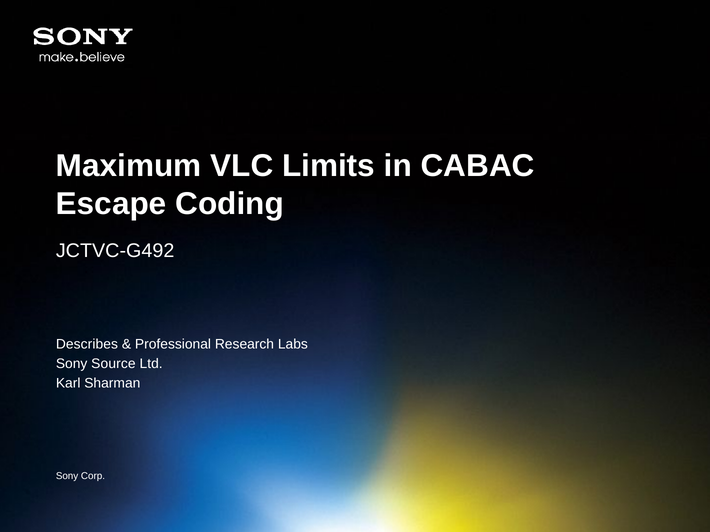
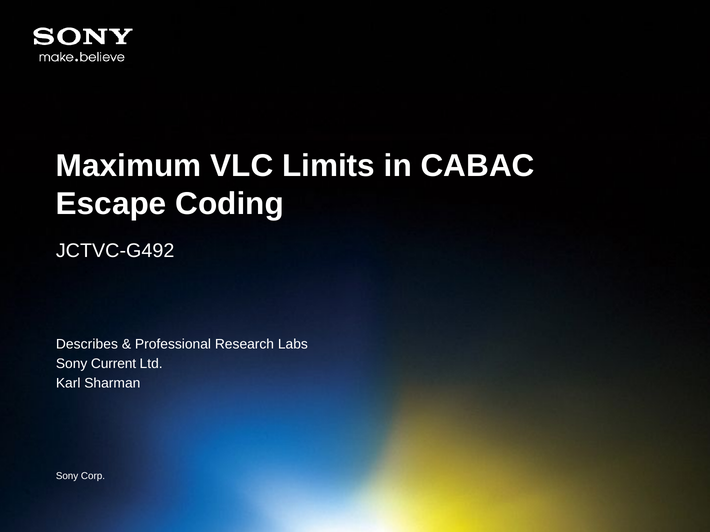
Source: Source -> Current (114, 364)
